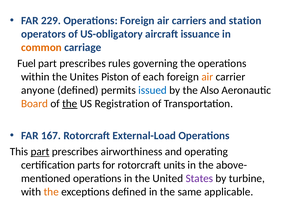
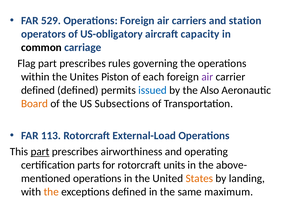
229: 229 -> 529 (51, 21)
issuance: issuance -> capacity (200, 34)
common colour: orange -> black (41, 47)
Fuel: Fuel -> Flag (27, 63)
air colour: orange -> purple (207, 77)
anyone: anyone -> defined (38, 90)
the underline: present -> none (70, 103)
Registration: Registration -> Subsections (122, 103)
167: 167 -> 113 (51, 135)
States colour: purple -> orange (199, 178)
turbine: turbine -> landing (247, 178)
applicable: applicable -> maximum (229, 192)
